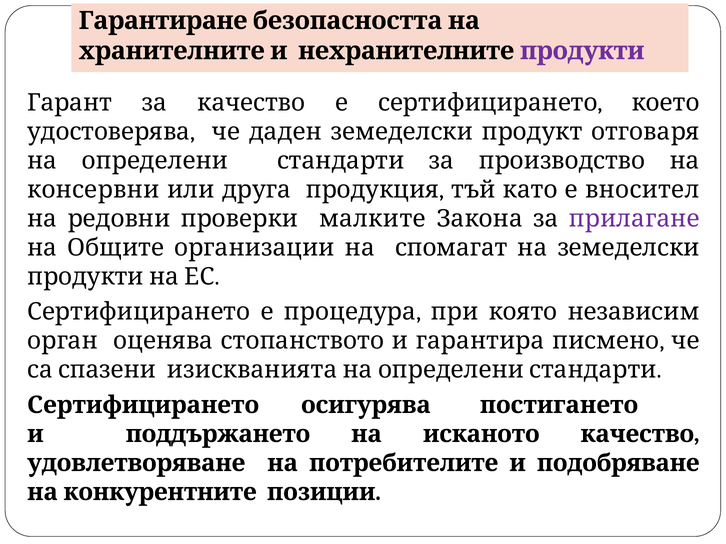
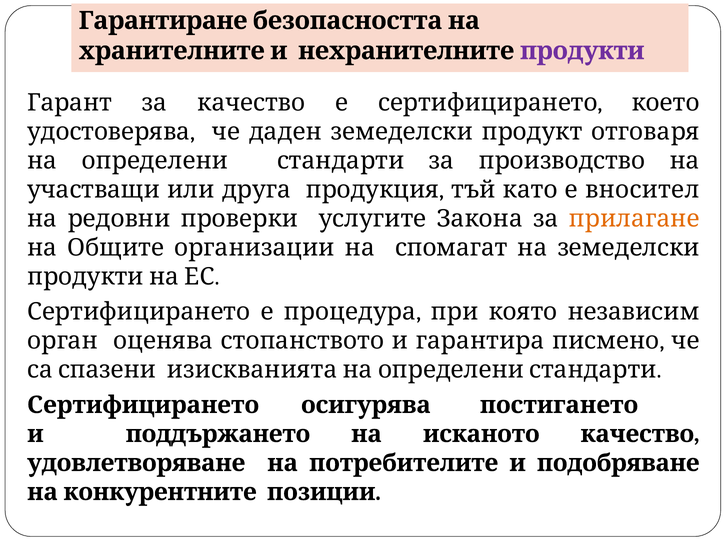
консервни: консервни -> участващи (94, 190)
малките: малките -> услугите (372, 219)
прилагане colour: purple -> orange (634, 219)
